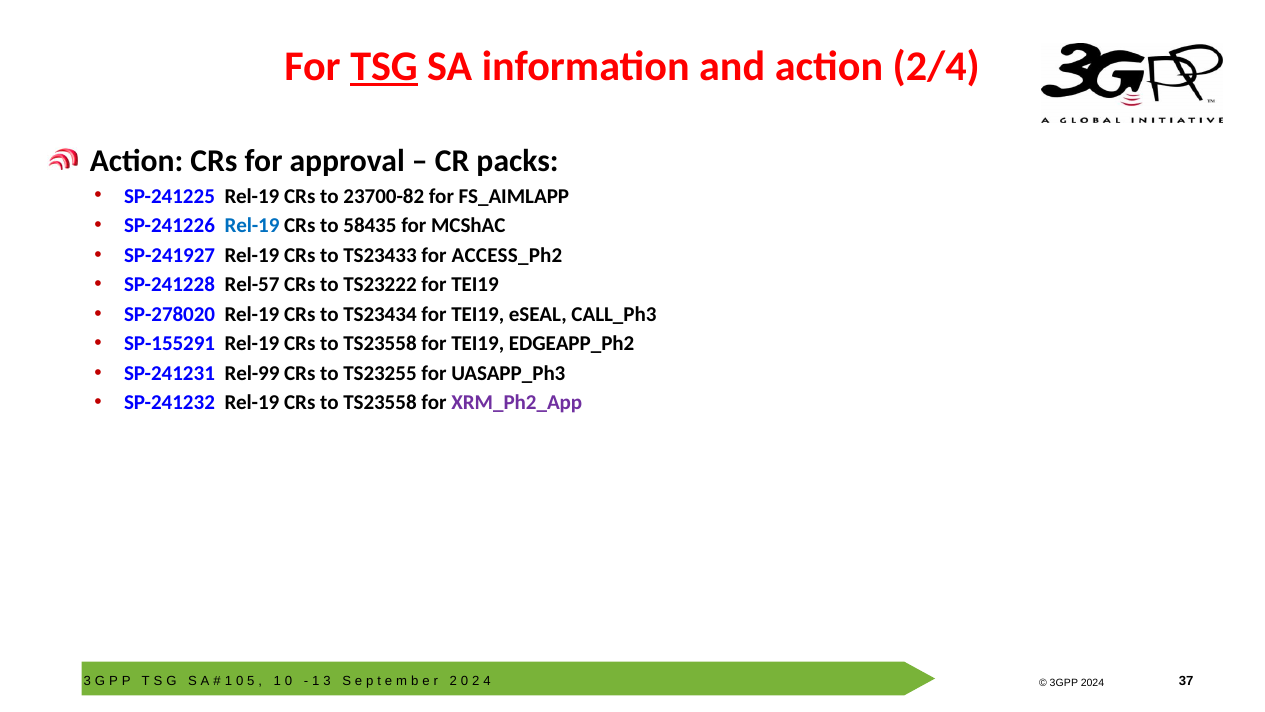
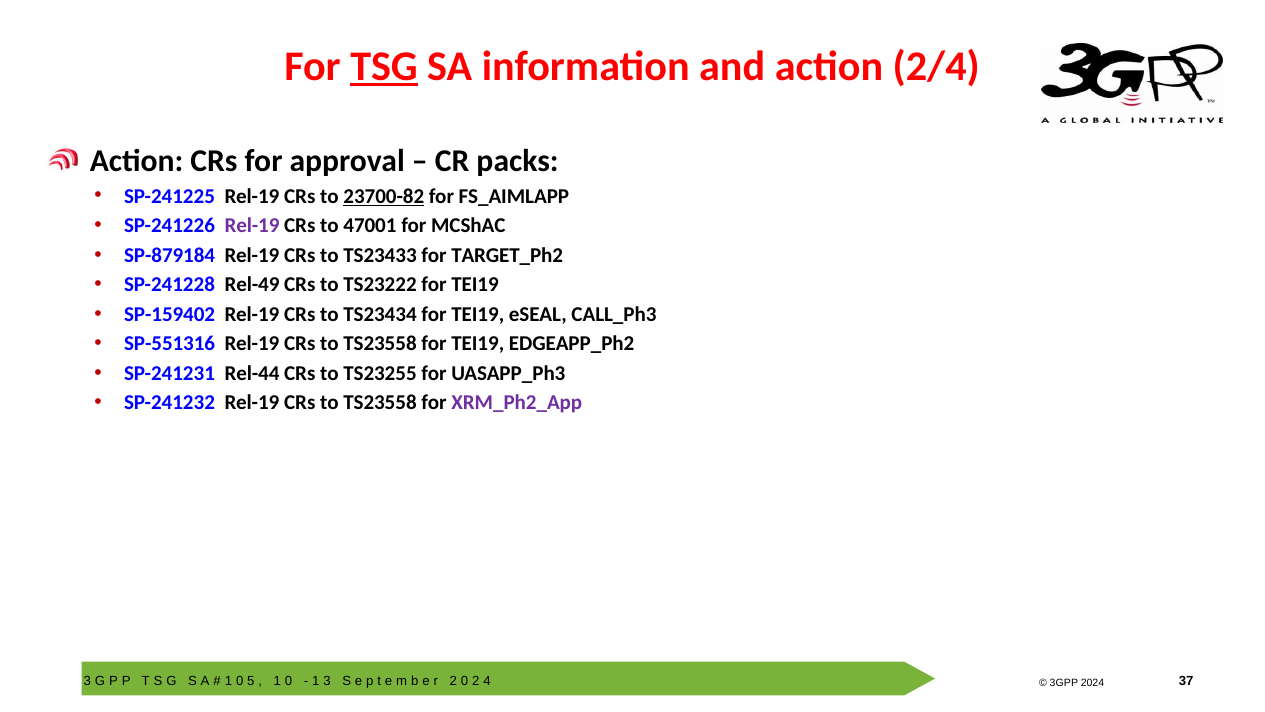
23700-82 underline: none -> present (384, 196)
Rel-19 colour: blue -> purple (252, 226)
58435: 58435 -> 47001 (370, 226)
SP-241927: SP-241927 -> SP-879184 (170, 255)
ACCESS_Ph2: ACCESS_Ph2 -> TARGET_Ph2 (507, 255)
Rel-57: Rel-57 -> Rel-49 (252, 285)
SP-278020: SP-278020 -> SP-159402 (170, 314)
SP-155291: SP-155291 -> SP-551316 (170, 344)
Rel-99: Rel-99 -> Rel-44 (252, 373)
